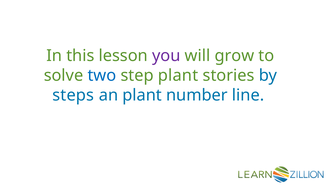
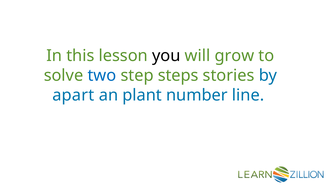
you colour: purple -> black (166, 56)
step plant: plant -> steps (178, 75)
steps: steps -> apart (73, 95)
